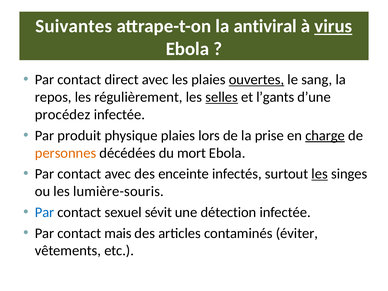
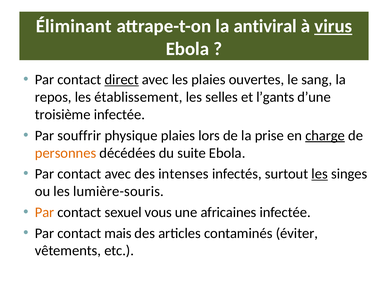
Suivantes: Suivantes -> Éliminant (74, 26)
direct underline: none -> present (122, 80)
ouvertes underline: present -> none (256, 80)
régulièrement: régulièrement -> établissement (138, 97)
selles underline: present -> none (222, 97)
procédez: procédez -> troisième (63, 115)
produit: produit -> souffrir (79, 135)
mort: mort -> suite (192, 153)
enceinte: enceinte -> intenses (183, 174)
Par colour: blue -> orange (45, 212)
sévit: sévit -> vous (158, 212)
détection: détection -> africaines (228, 212)
